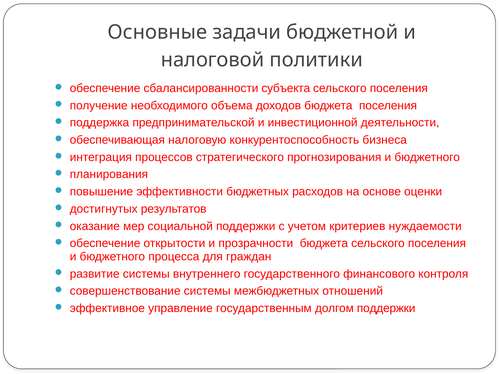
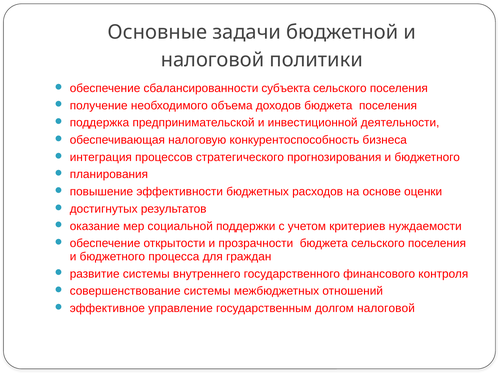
долгом поддержки: поддержки -> налоговой (386, 309)
